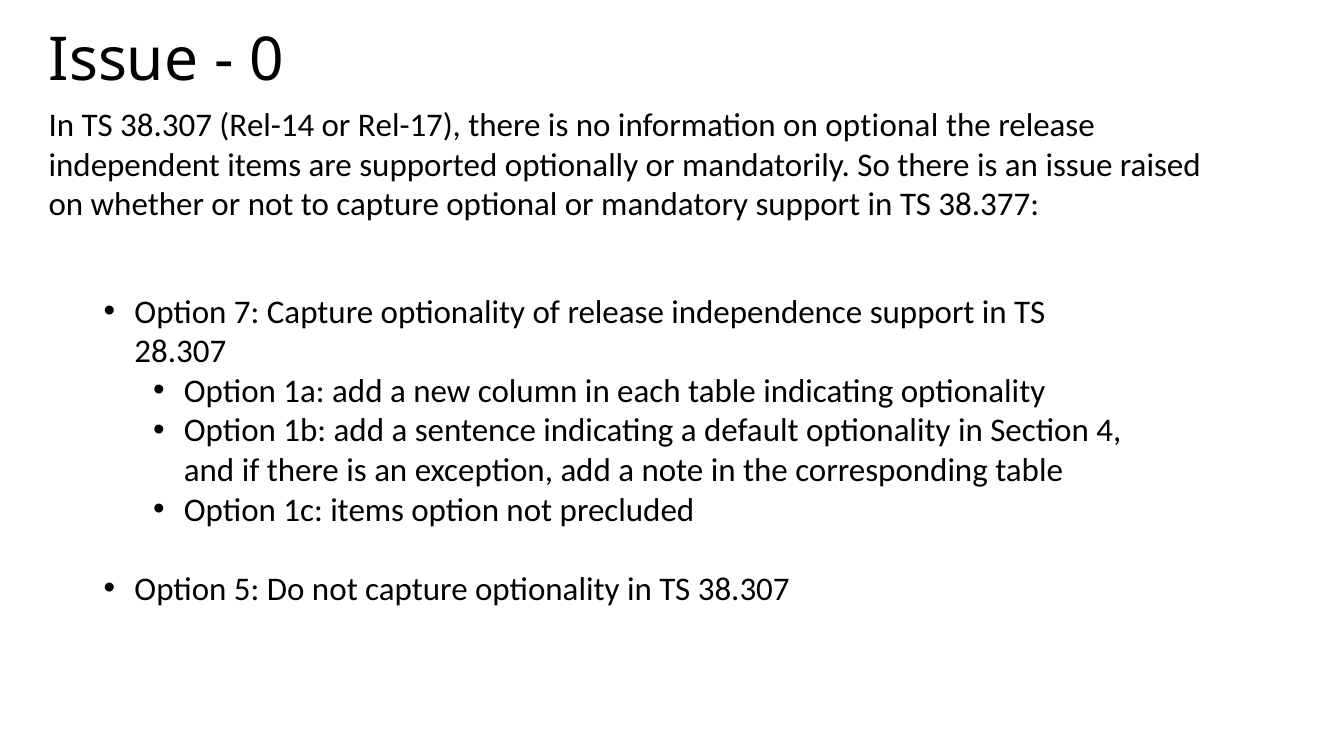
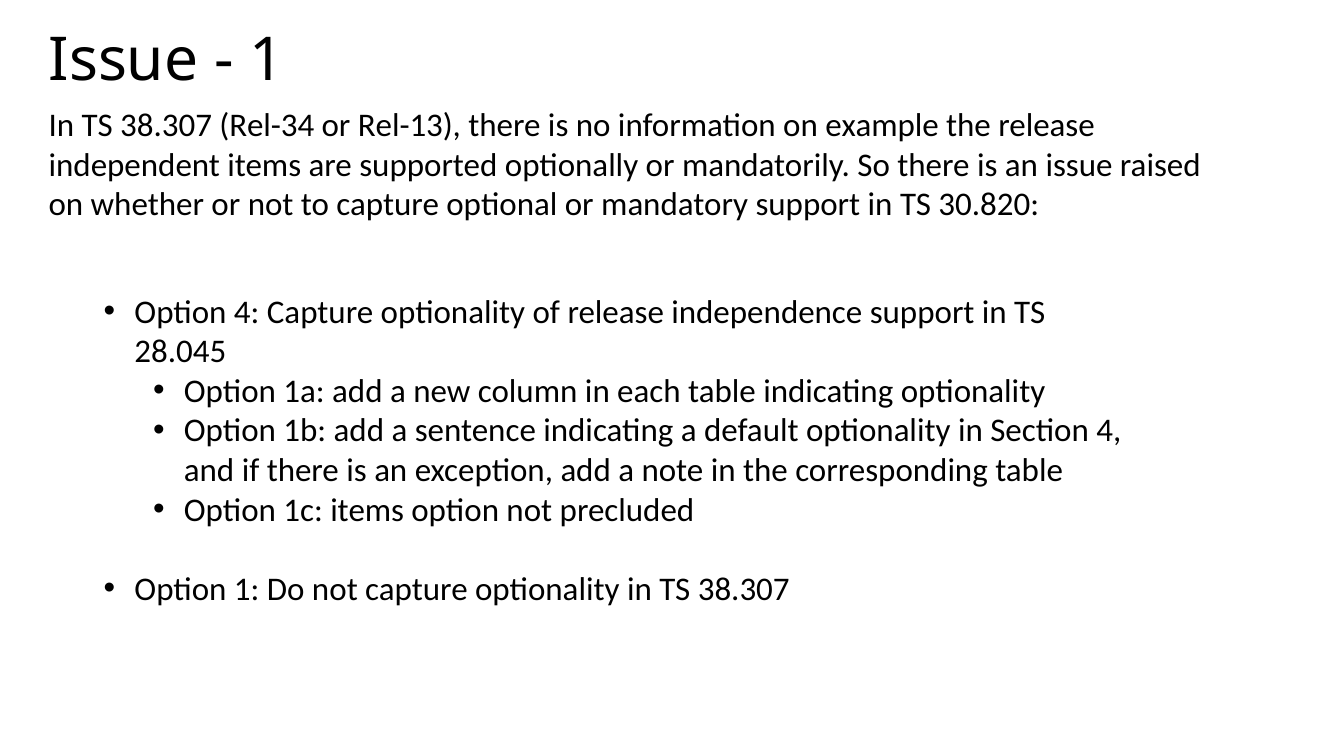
0: 0 -> 1 (267, 60)
Rel-14: Rel-14 -> Rel-34 (267, 126)
Rel-17: Rel-17 -> Rel-13 (409, 126)
on optional: optional -> example (882, 126)
38.377: 38.377 -> 30.820 (989, 205)
Option 7: 7 -> 4 (247, 312)
28.307: 28.307 -> 28.045 (180, 352)
Option 5: 5 -> 1 (247, 589)
